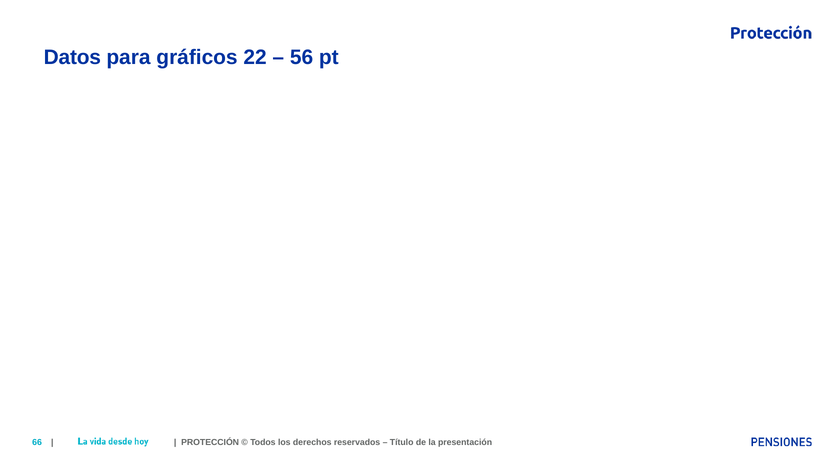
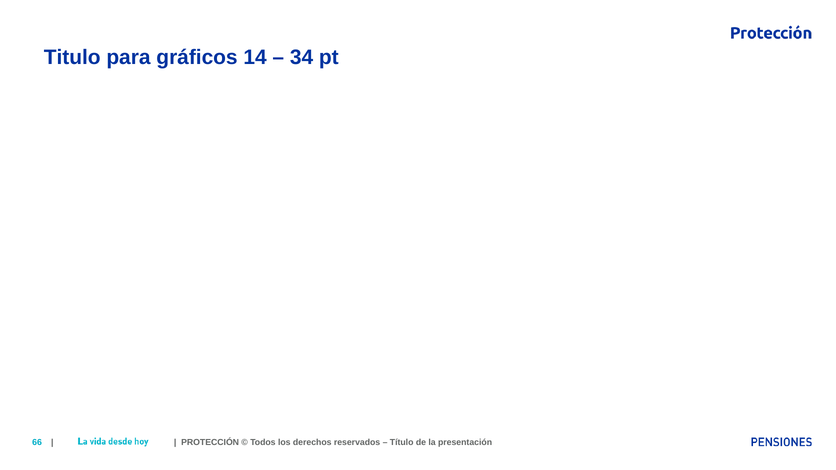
Datos: Datos -> Titulo (72, 57)
22: 22 -> 14 (255, 57)
56: 56 -> 34 (302, 57)
